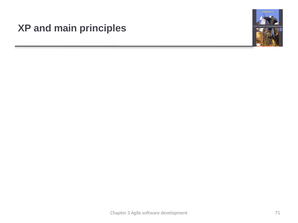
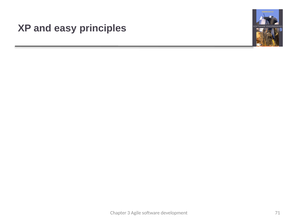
main: main -> easy (65, 28)
